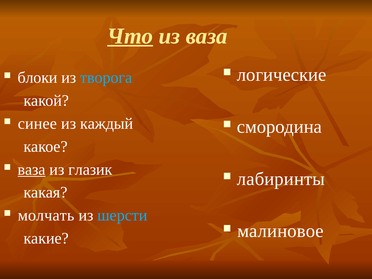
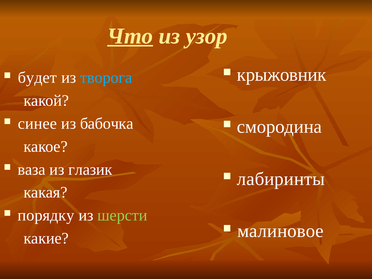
из ваза: ваза -> узор (207, 36)
логические: логические -> крыжовник (282, 75)
блоки: блоки -> будет (37, 78)
каждый: каждый -> бабочка (107, 124)
ваза underline: present -> none (32, 169)
молчать: молчать -> порядку (46, 215)
шерсти colour: light blue -> light green (122, 215)
